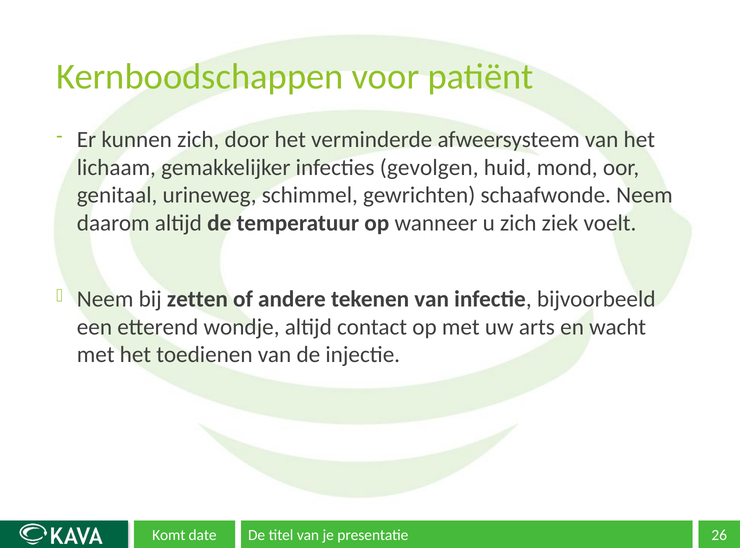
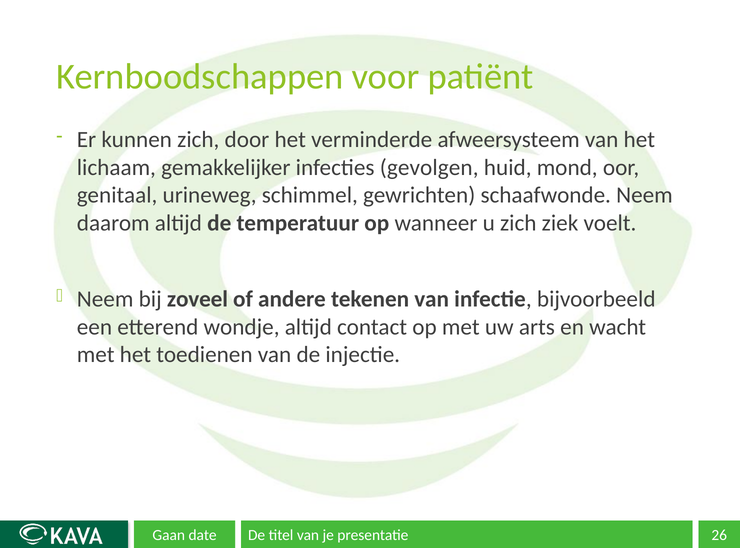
zetten: zetten -> zoveel (197, 299)
Komt: Komt -> Gaan (169, 535)
